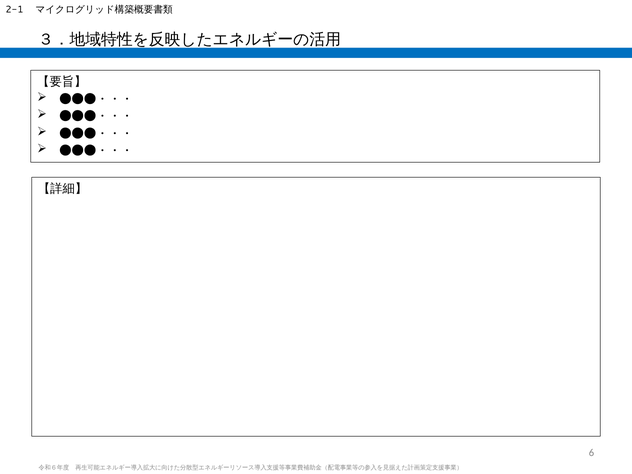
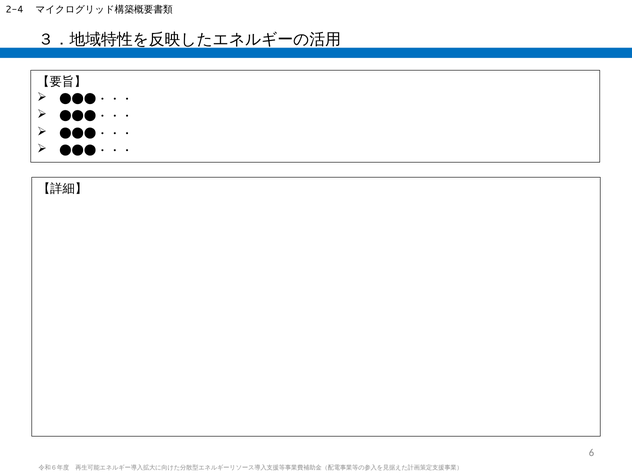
2-1: 2-1 -> 2-4 (14, 10)
